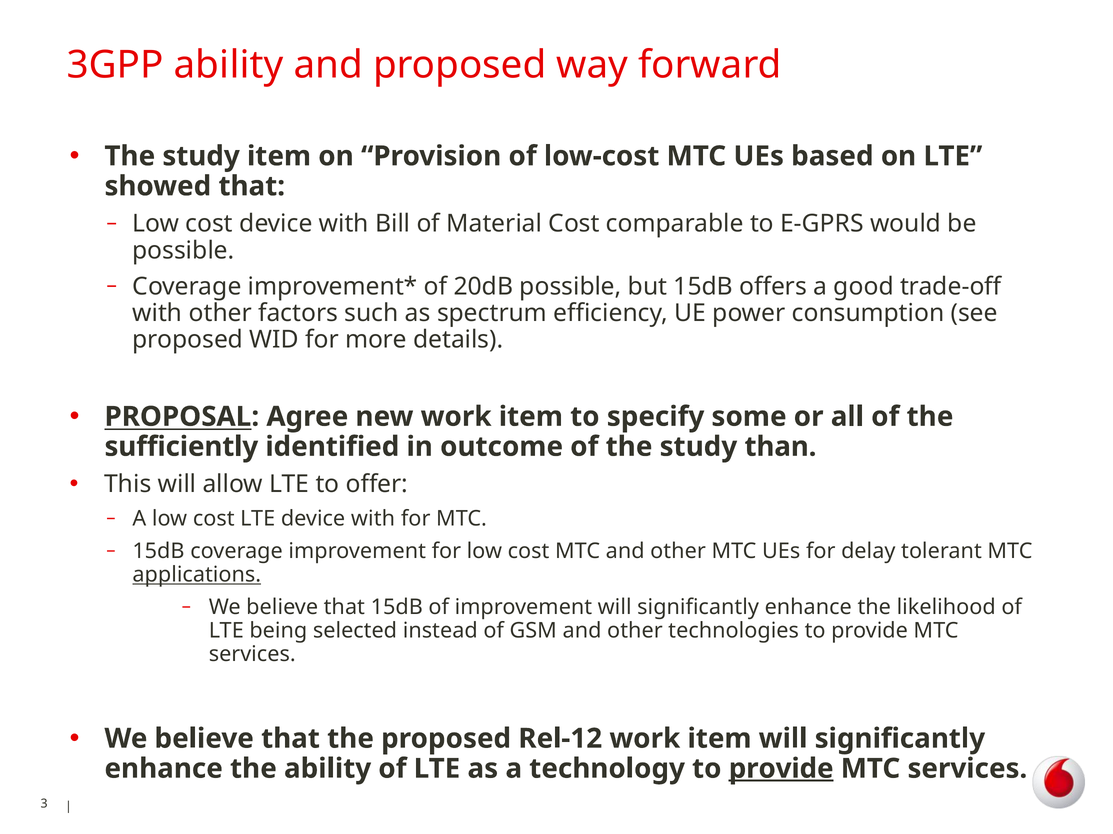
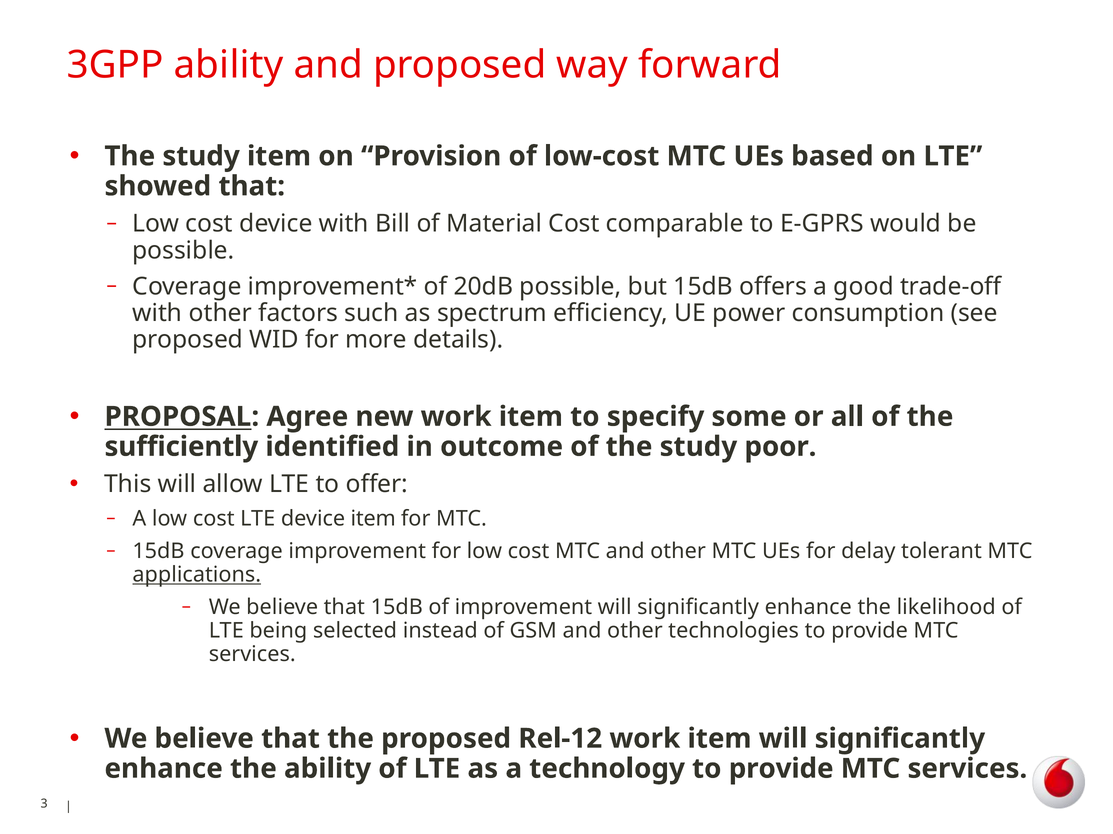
than: than -> poor (780, 447)
LTE device with: with -> item (373, 519)
provide underline: present -> none (781, 769)
